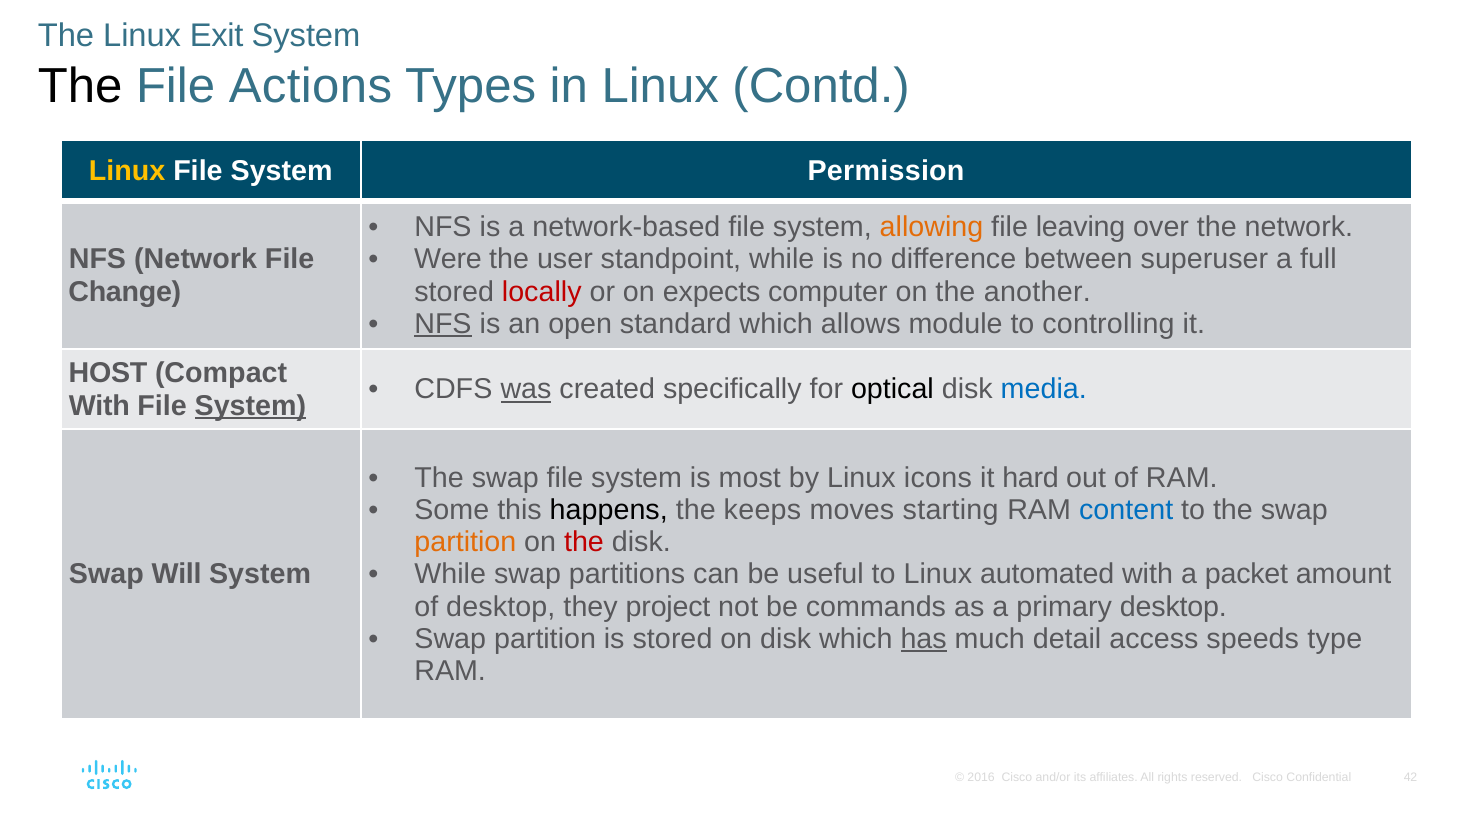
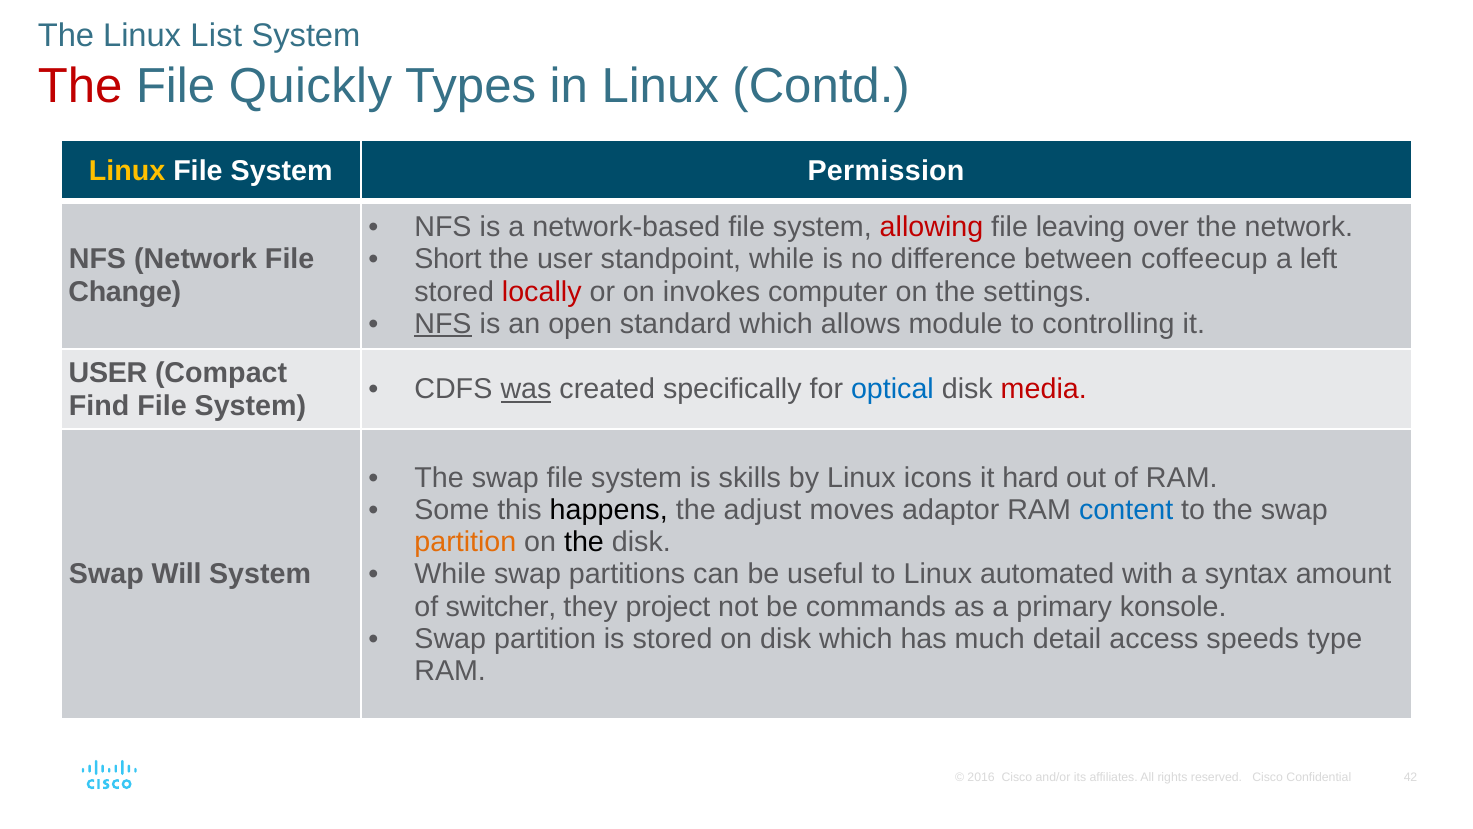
Exit: Exit -> List (216, 36)
The colour: black -> red (80, 86)
Actions: Actions -> Quickly (310, 86)
allowing colour: orange -> red (931, 227)
Were: Were -> Short (448, 259)
superuser: superuser -> coffeecup (1204, 259)
full: full -> left (1319, 259)
expects: expects -> invokes (712, 292)
another: another -> settings (1037, 292)
HOST: HOST -> USER (108, 373)
optical colour: black -> blue (892, 389)
media colour: blue -> red (1044, 389)
With: With -> Find (99, 405)
System underline: present -> none (250, 405)
most: most -> skills (750, 478)
keeps: keeps -> adjust (762, 510)
starting: starting -> adaptor (951, 510)
the colour: red -> black (584, 542)
packet: packet -> syntax (1246, 574)
of desktop: desktop -> switcher (501, 606)
primary desktop: desktop -> konsole (1173, 606)
has underline: present -> none (924, 638)
